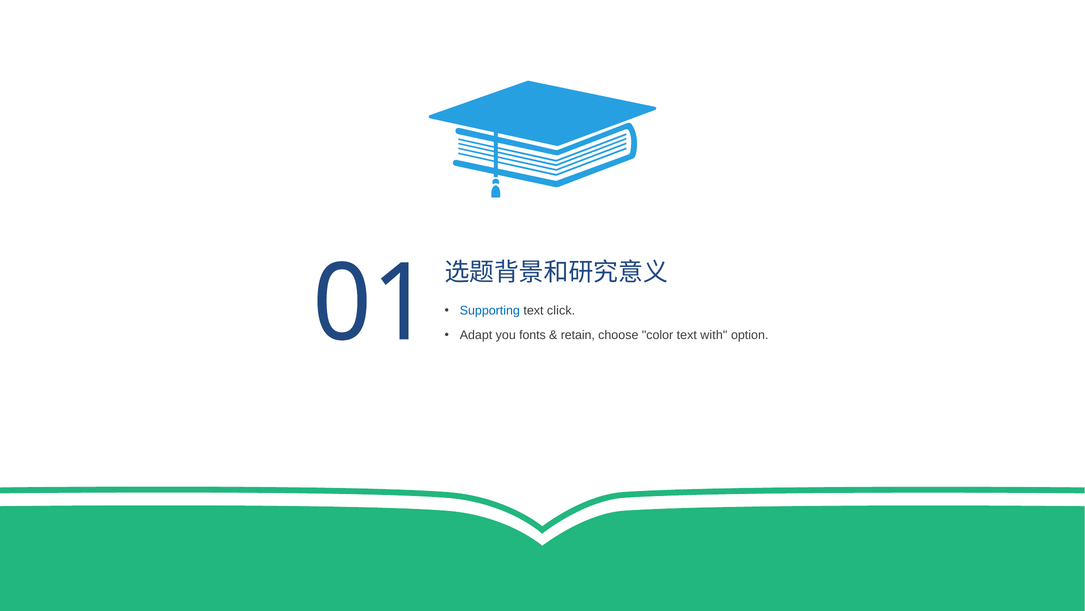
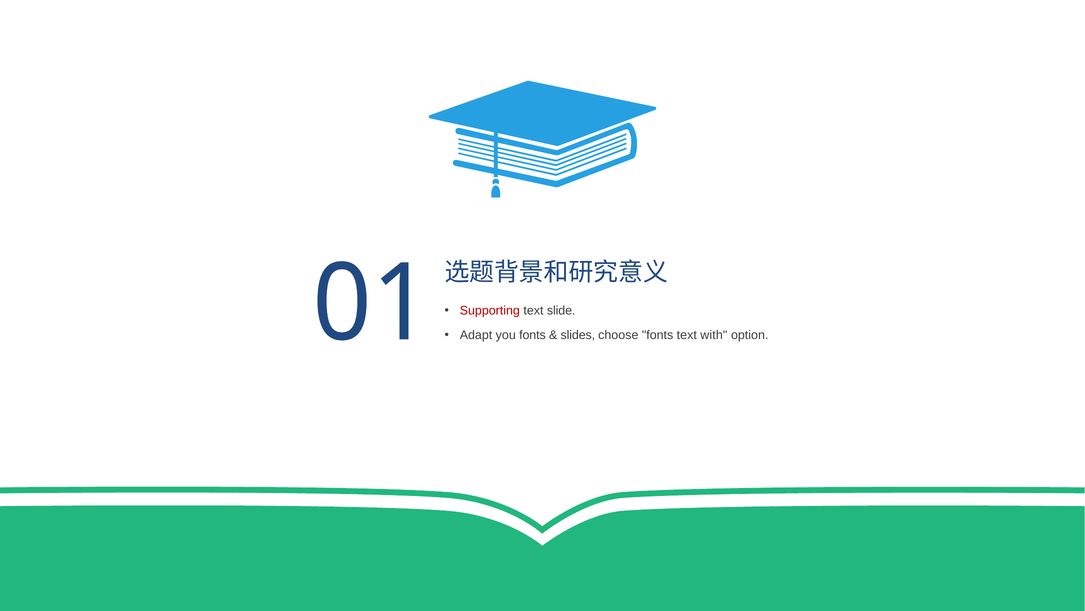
Supporting colour: blue -> red (490, 310)
click: click -> slide (561, 310)
retain: retain -> slides (578, 335)
choose color: color -> fonts (658, 335)
